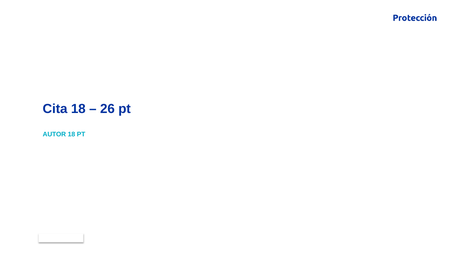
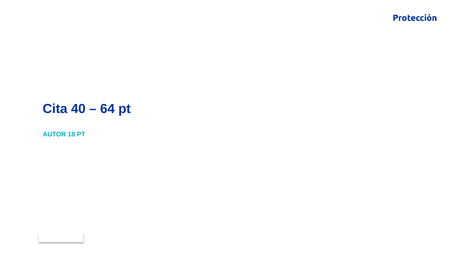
Cita 18: 18 -> 40 (78, 109)
26: 26 -> 64 (107, 109)
